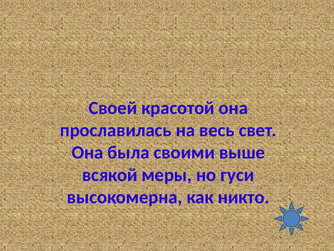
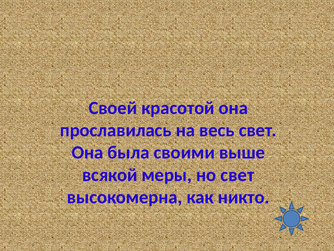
но гуси: гуси -> свет (237, 175)
